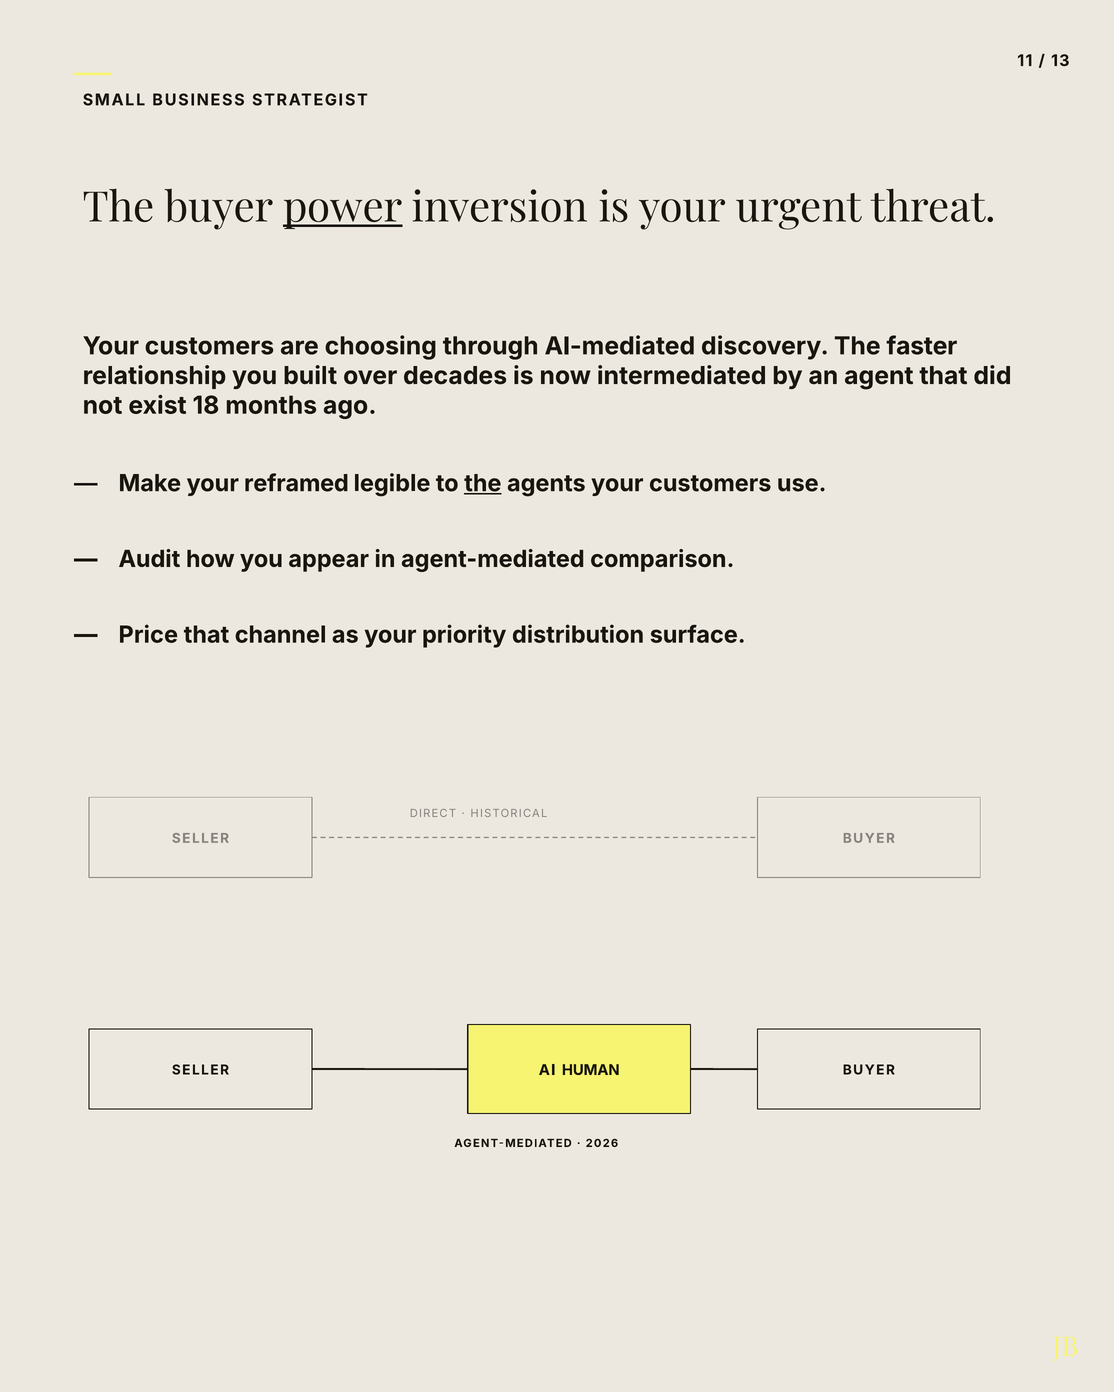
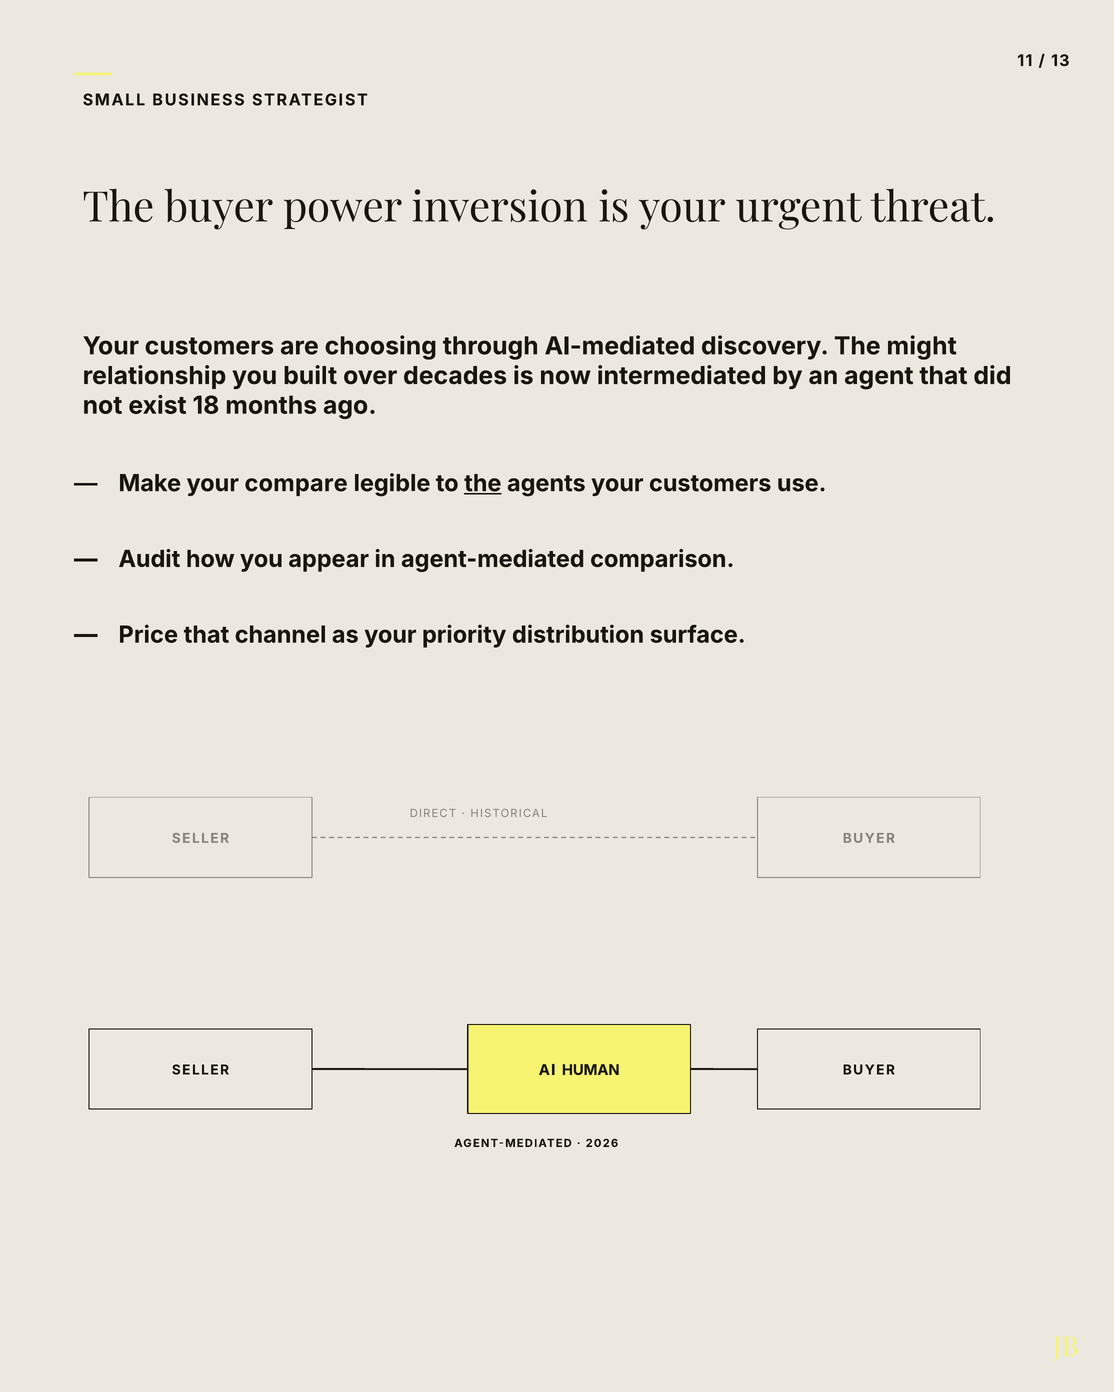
power underline: present -> none (343, 208)
faster: faster -> might (922, 346)
reframed: reframed -> compare (296, 484)
